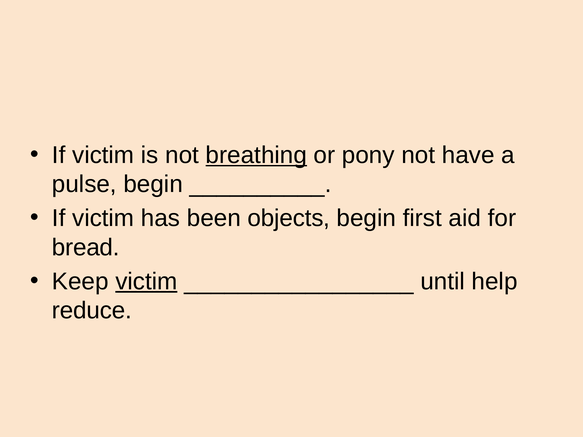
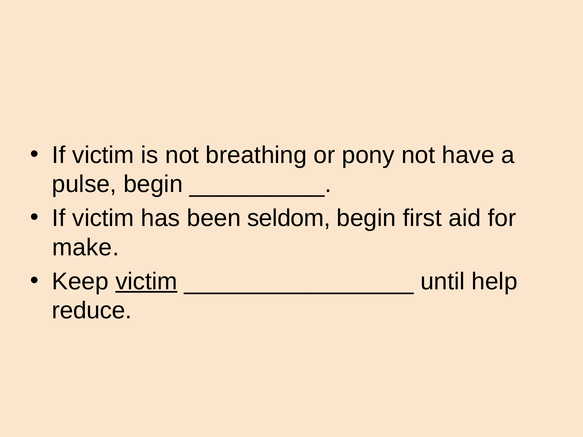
breathing underline: present -> none (256, 155)
objects: objects -> seldom (289, 218)
bread: bread -> make (86, 248)
